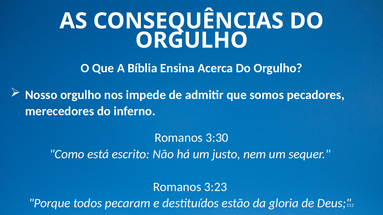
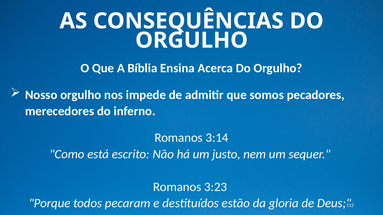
3:30: 3:30 -> 3:14 (217, 138)
